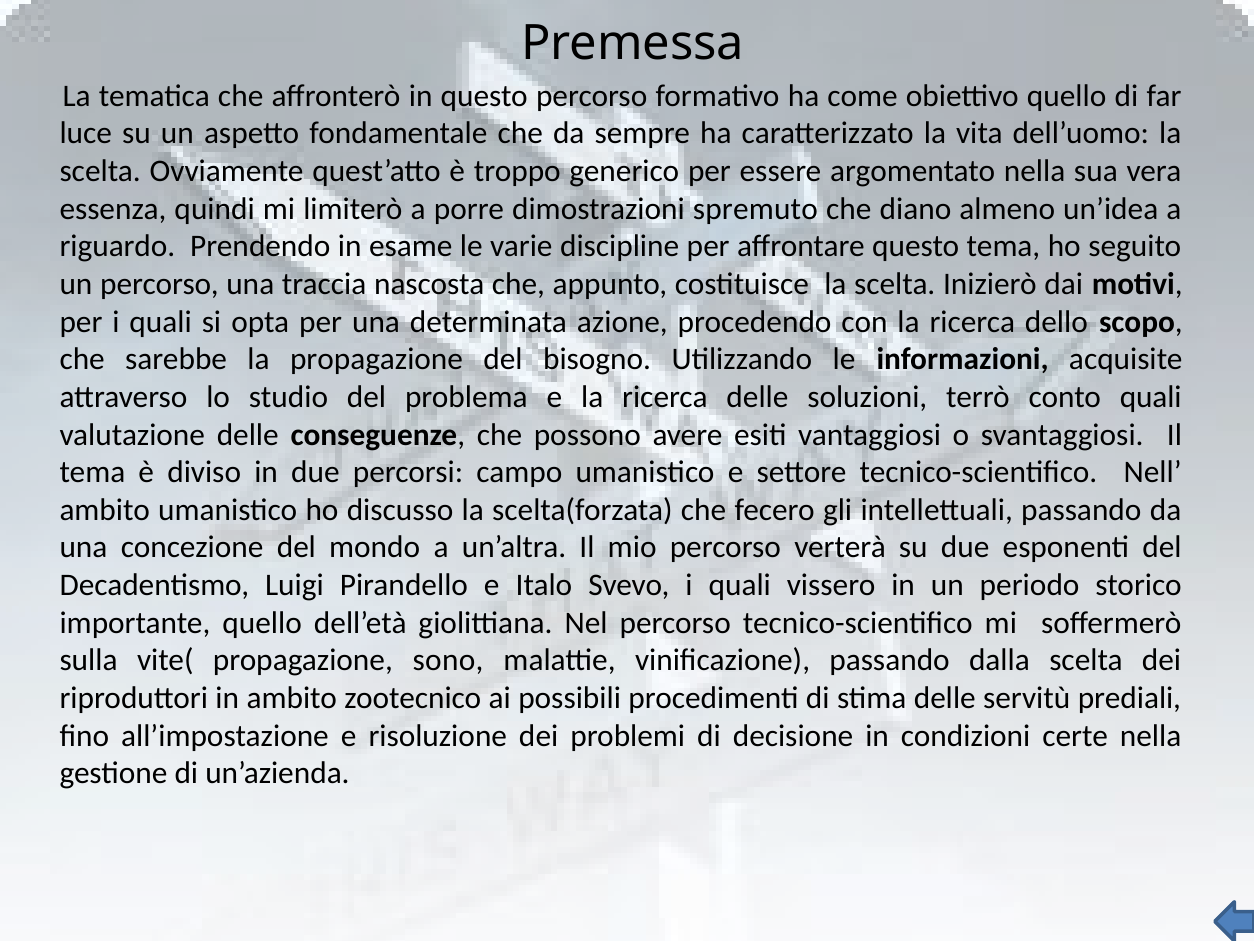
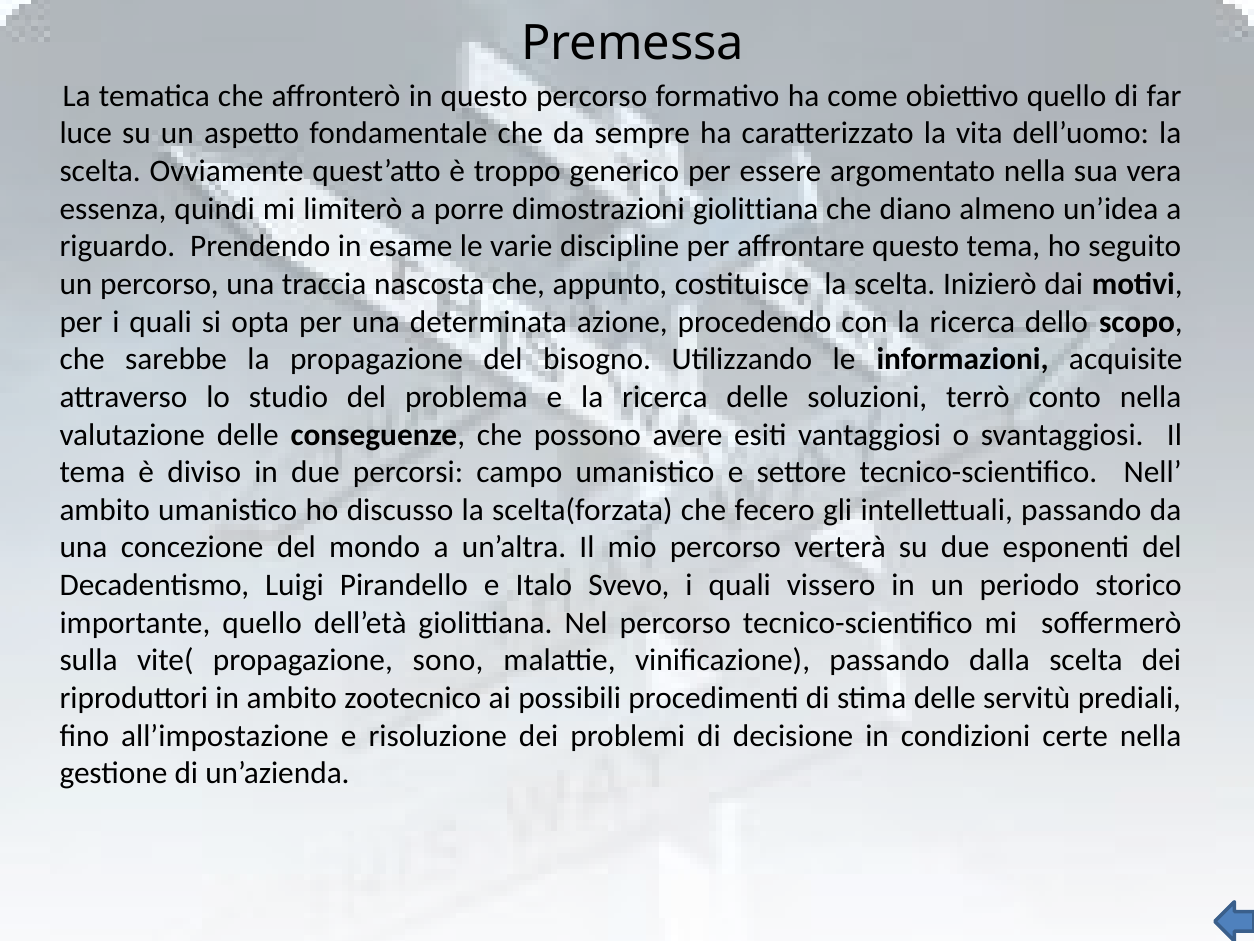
dimostrazioni spremuto: spremuto -> giolittiana (756, 209)
conto quali: quali -> nella (1151, 397)
